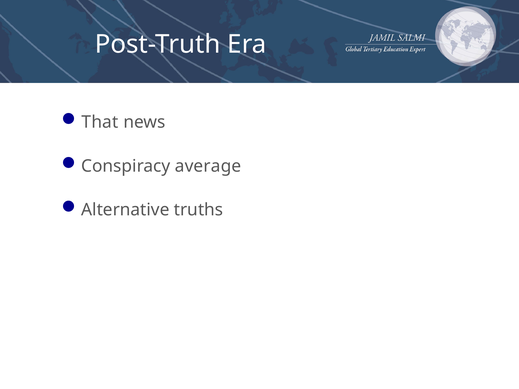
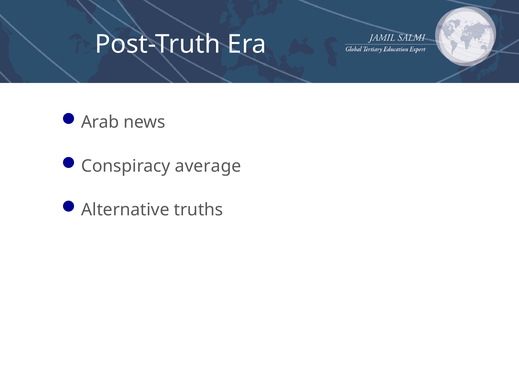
That: That -> Arab (100, 122)
